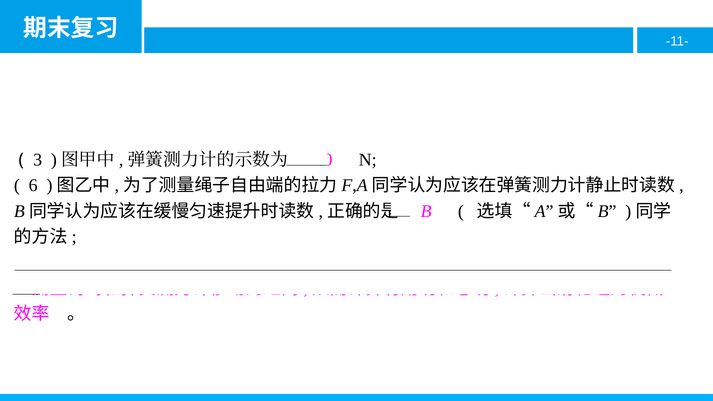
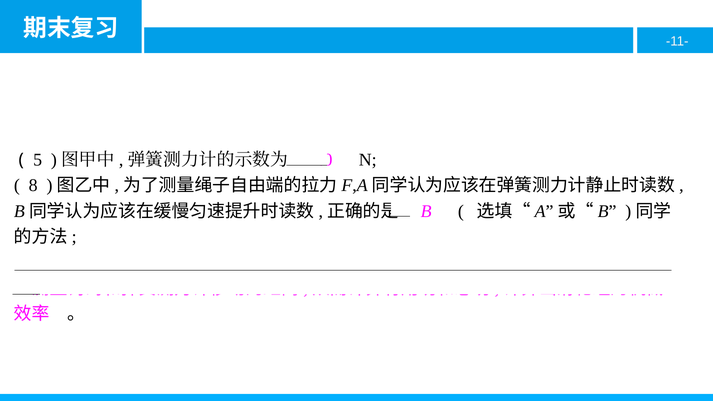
3: 3 -> 5 (38, 160)
6: 6 -> 8 (33, 186)
